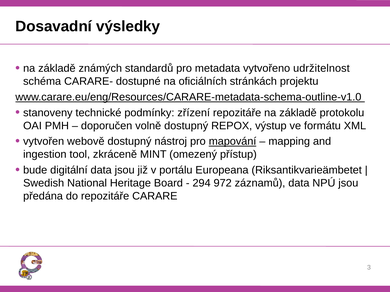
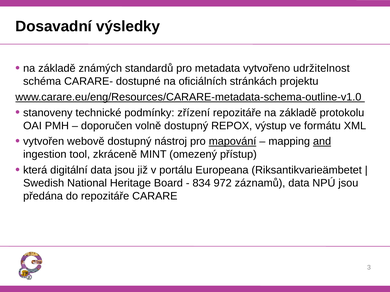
and underline: none -> present (322, 142)
bude: bude -> která (35, 170)
294: 294 -> 834 (202, 183)
